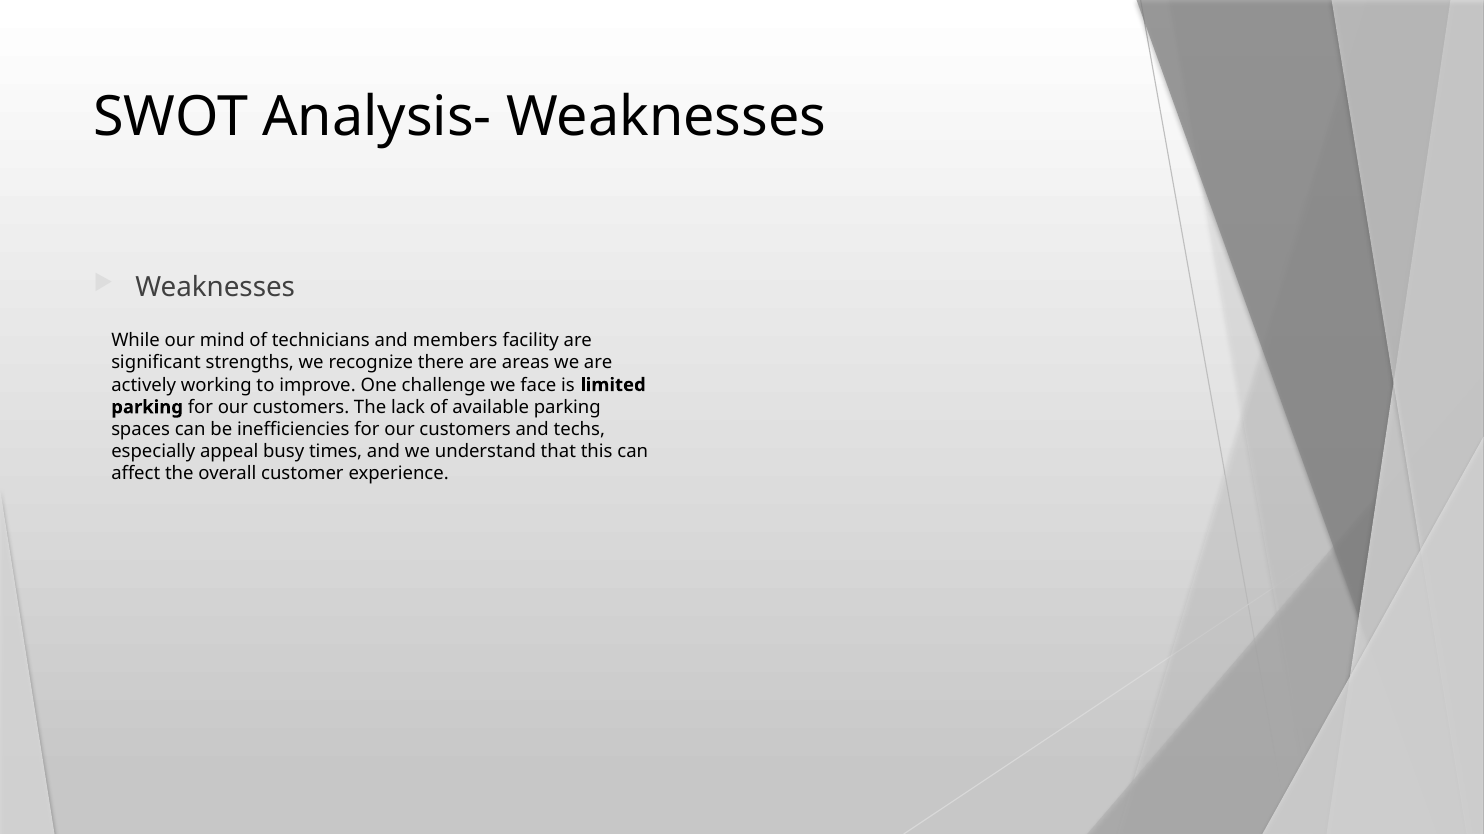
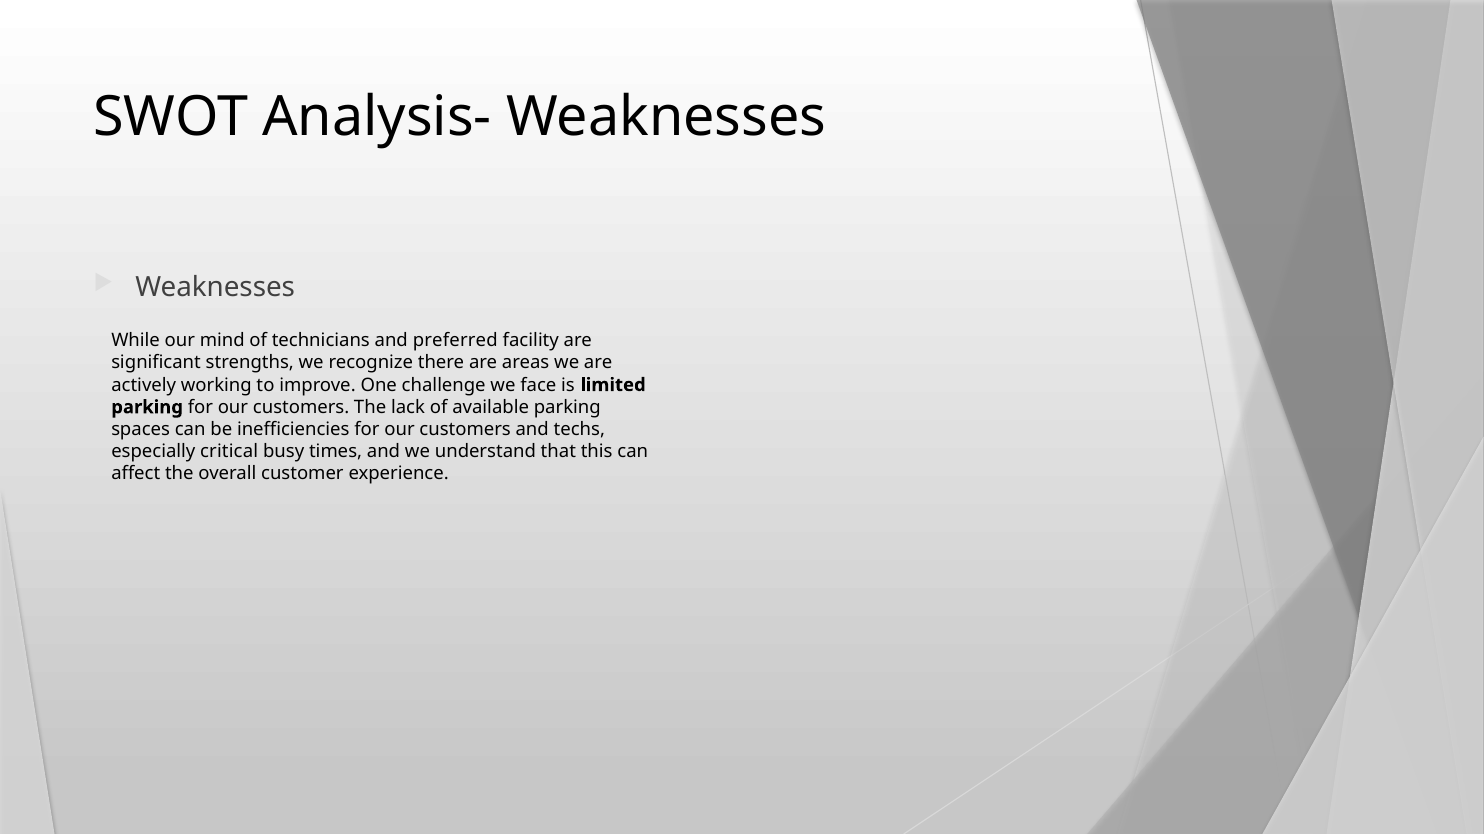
members: members -> preferred (455, 341)
appeal: appeal -> critical (229, 452)
